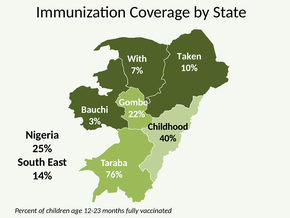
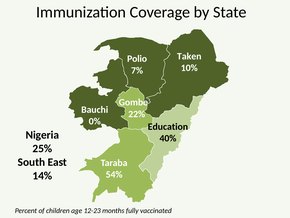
With: With -> Polio (137, 59)
3%: 3% -> 0% (95, 121)
Childhood: Childhood -> Education (168, 126)
76%: 76% -> 54% (114, 174)
